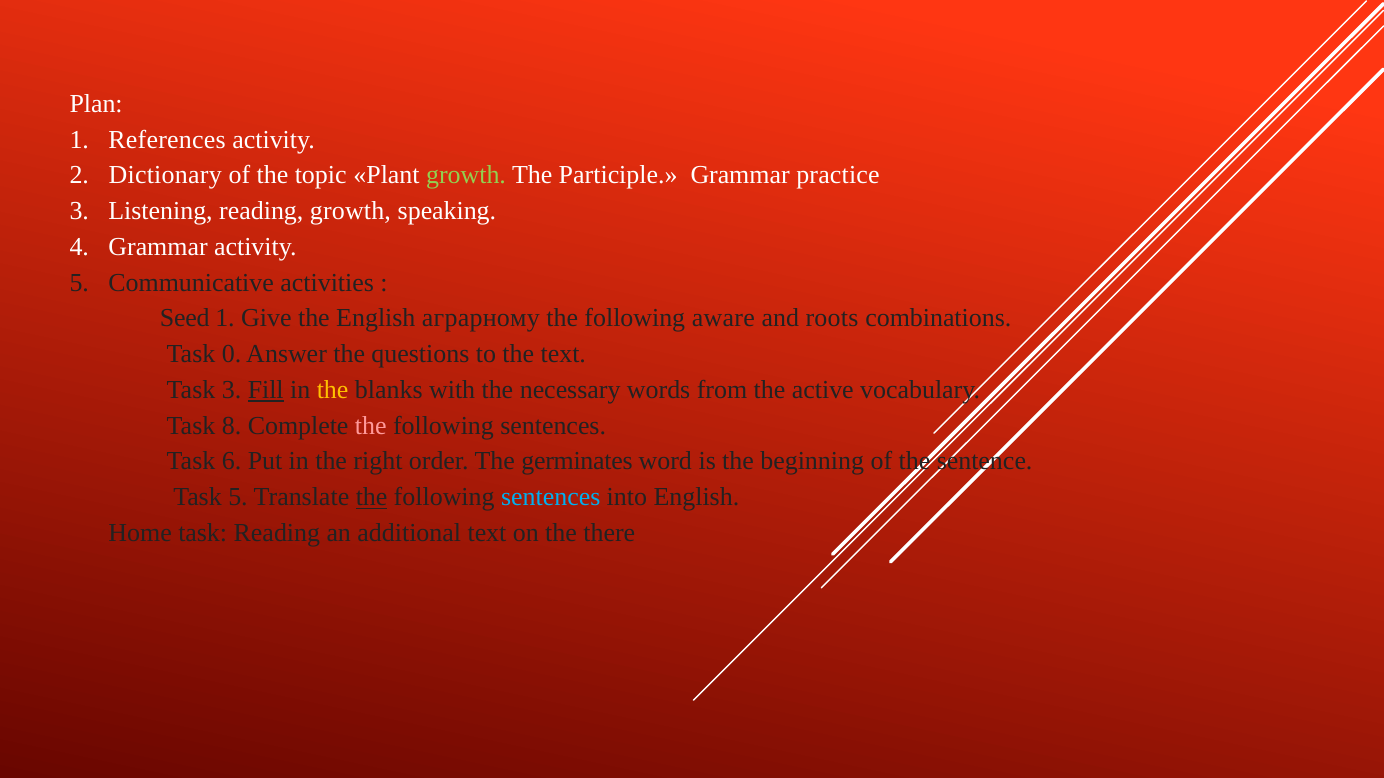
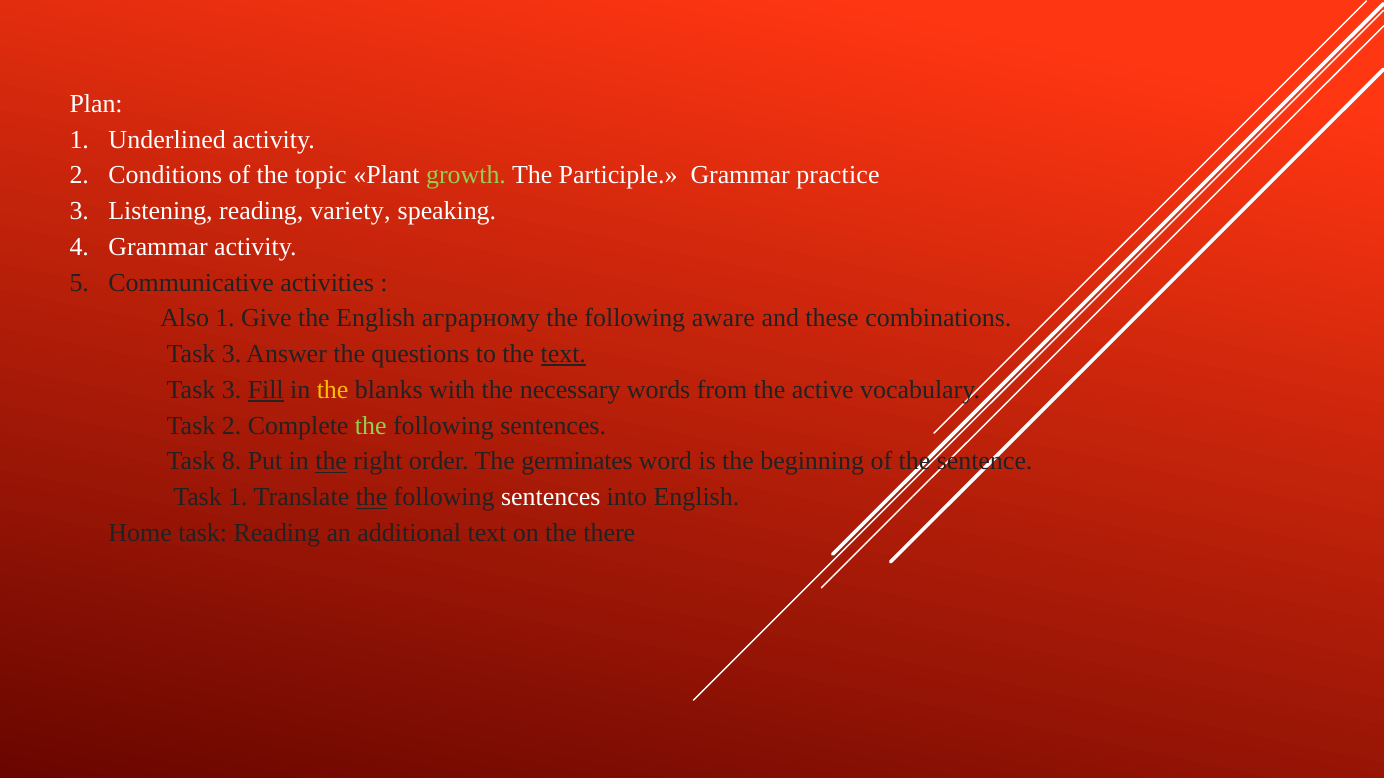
References: References -> Underlined (167, 140)
Dictionary: Dictionary -> Conditions (165, 175)
reading growth: growth -> variety (350, 211)
Seed: Seed -> Also (185, 319)
roots: roots -> these (832, 319)
0: 0 -> 3 (232, 354)
text underline: none -> present (563, 354)
Task 8: 8 -> 2 (232, 426)
the colour: pink -> light green (371, 426)
6: 6 -> 8 (232, 462)
the underline: none -> present (331, 462)
Task 5: 5 -> 1 (238, 498)
sentences colour: light blue -> white (551, 498)
